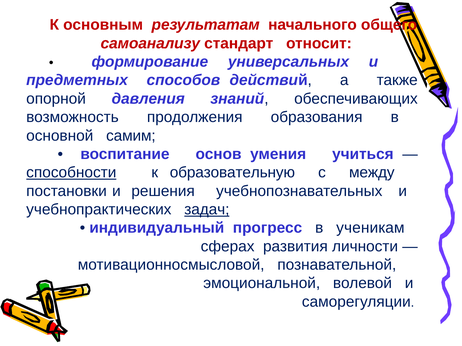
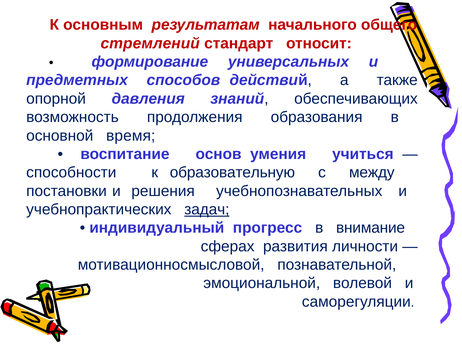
самоанализу: самоанализу -> стремлений (150, 43)
самим: самим -> время (131, 136)
способности underline: present -> none (71, 173)
ученикам: ученикам -> внимание (371, 228)
